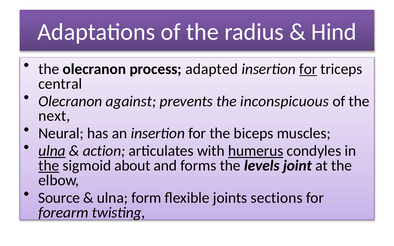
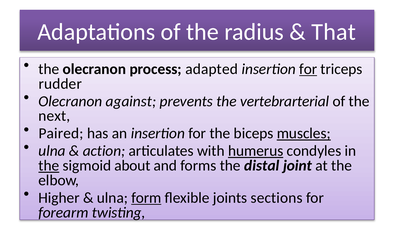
Hind: Hind -> That (334, 32)
central: central -> rudder (60, 84)
inconspicuous: inconspicuous -> vertebrarterial (285, 101)
Neural: Neural -> Paired (61, 134)
muscles underline: none -> present (304, 134)
ulna underline: present -> none (52, 151)
levels: levels -> distal (262, 166)
Source: Source -> Higher (59, 198)
form underline: none -> present (146, 198)
